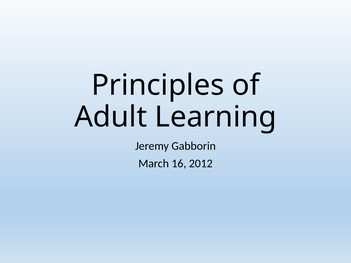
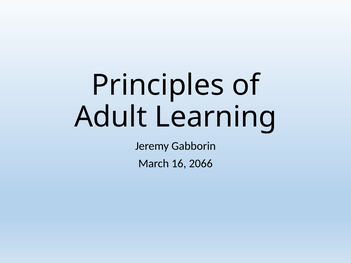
2012: 2012 -> 2066 (201, 164)
